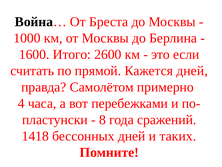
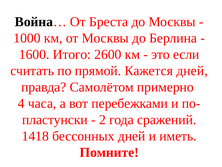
8: 8 -> 2 (102, 119)
таких: таких -> иметь (178, 136)
